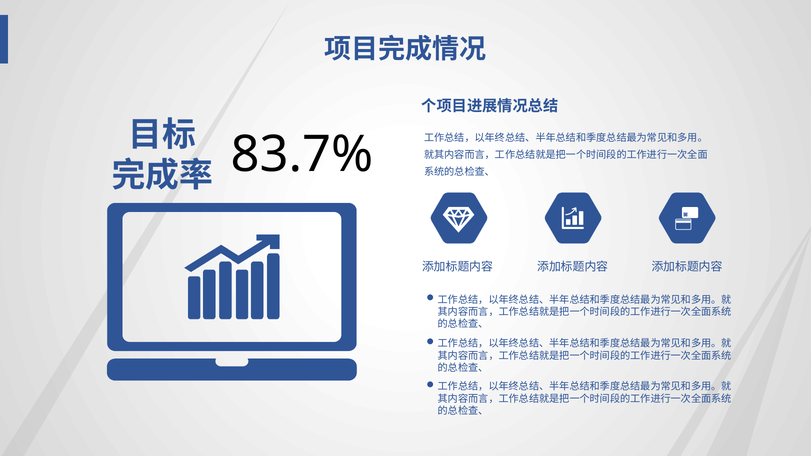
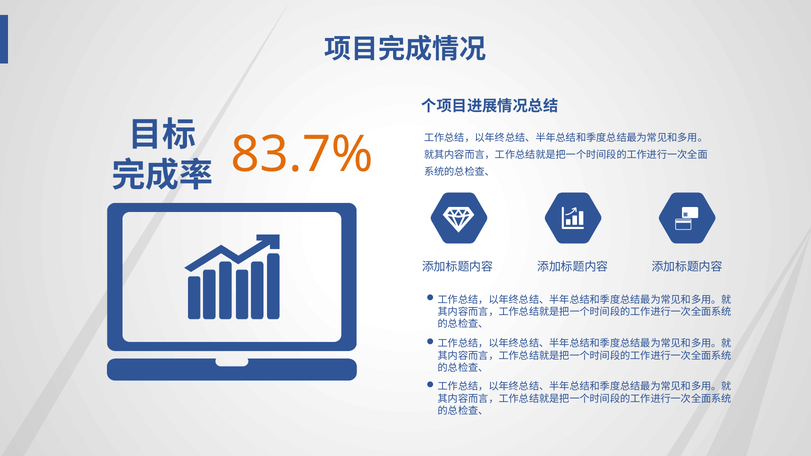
83.7% colour: black -> orange (302, 155)
